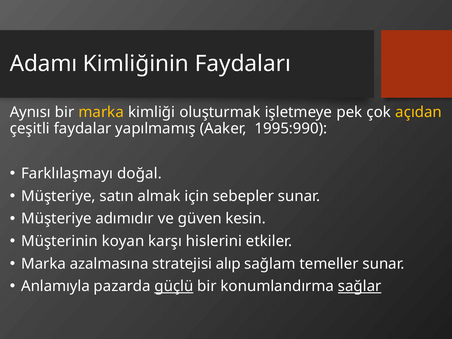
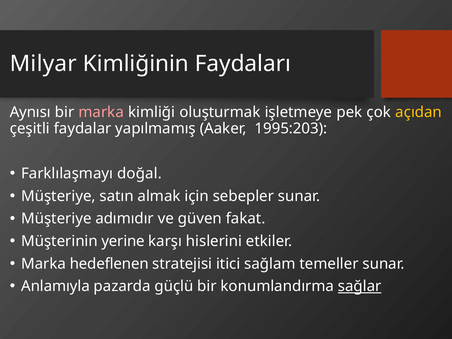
Adamı: Adamı -> Milyar (43, 64)
marka colour: yellow -> pink (101, 112)
1995:990: 1995:990 -> 1995:203 (291, 128)
kesin: kesin -> fakat (246, 219)
koyan: koyan -> yerine (123, 241)
azalmasına: azalmasına -> hedeflenen (109, 264)
alıp: alıp -> itici (228, 264)
güçlü underline: present -> none (174, 286)
